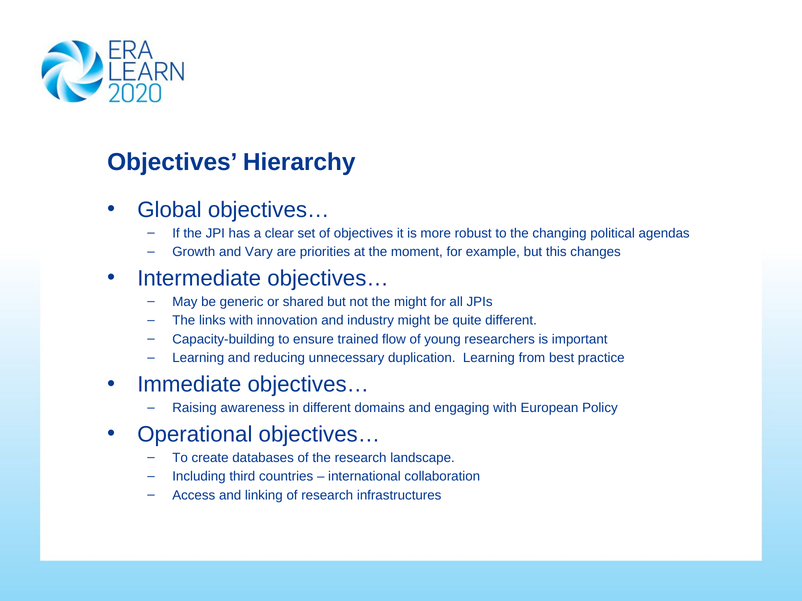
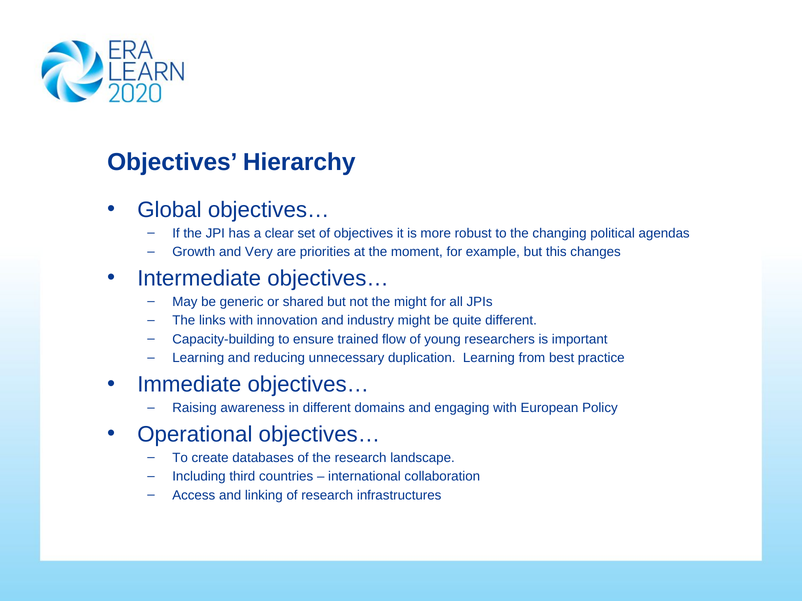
Vary: Vary -> Very (259, 252)
